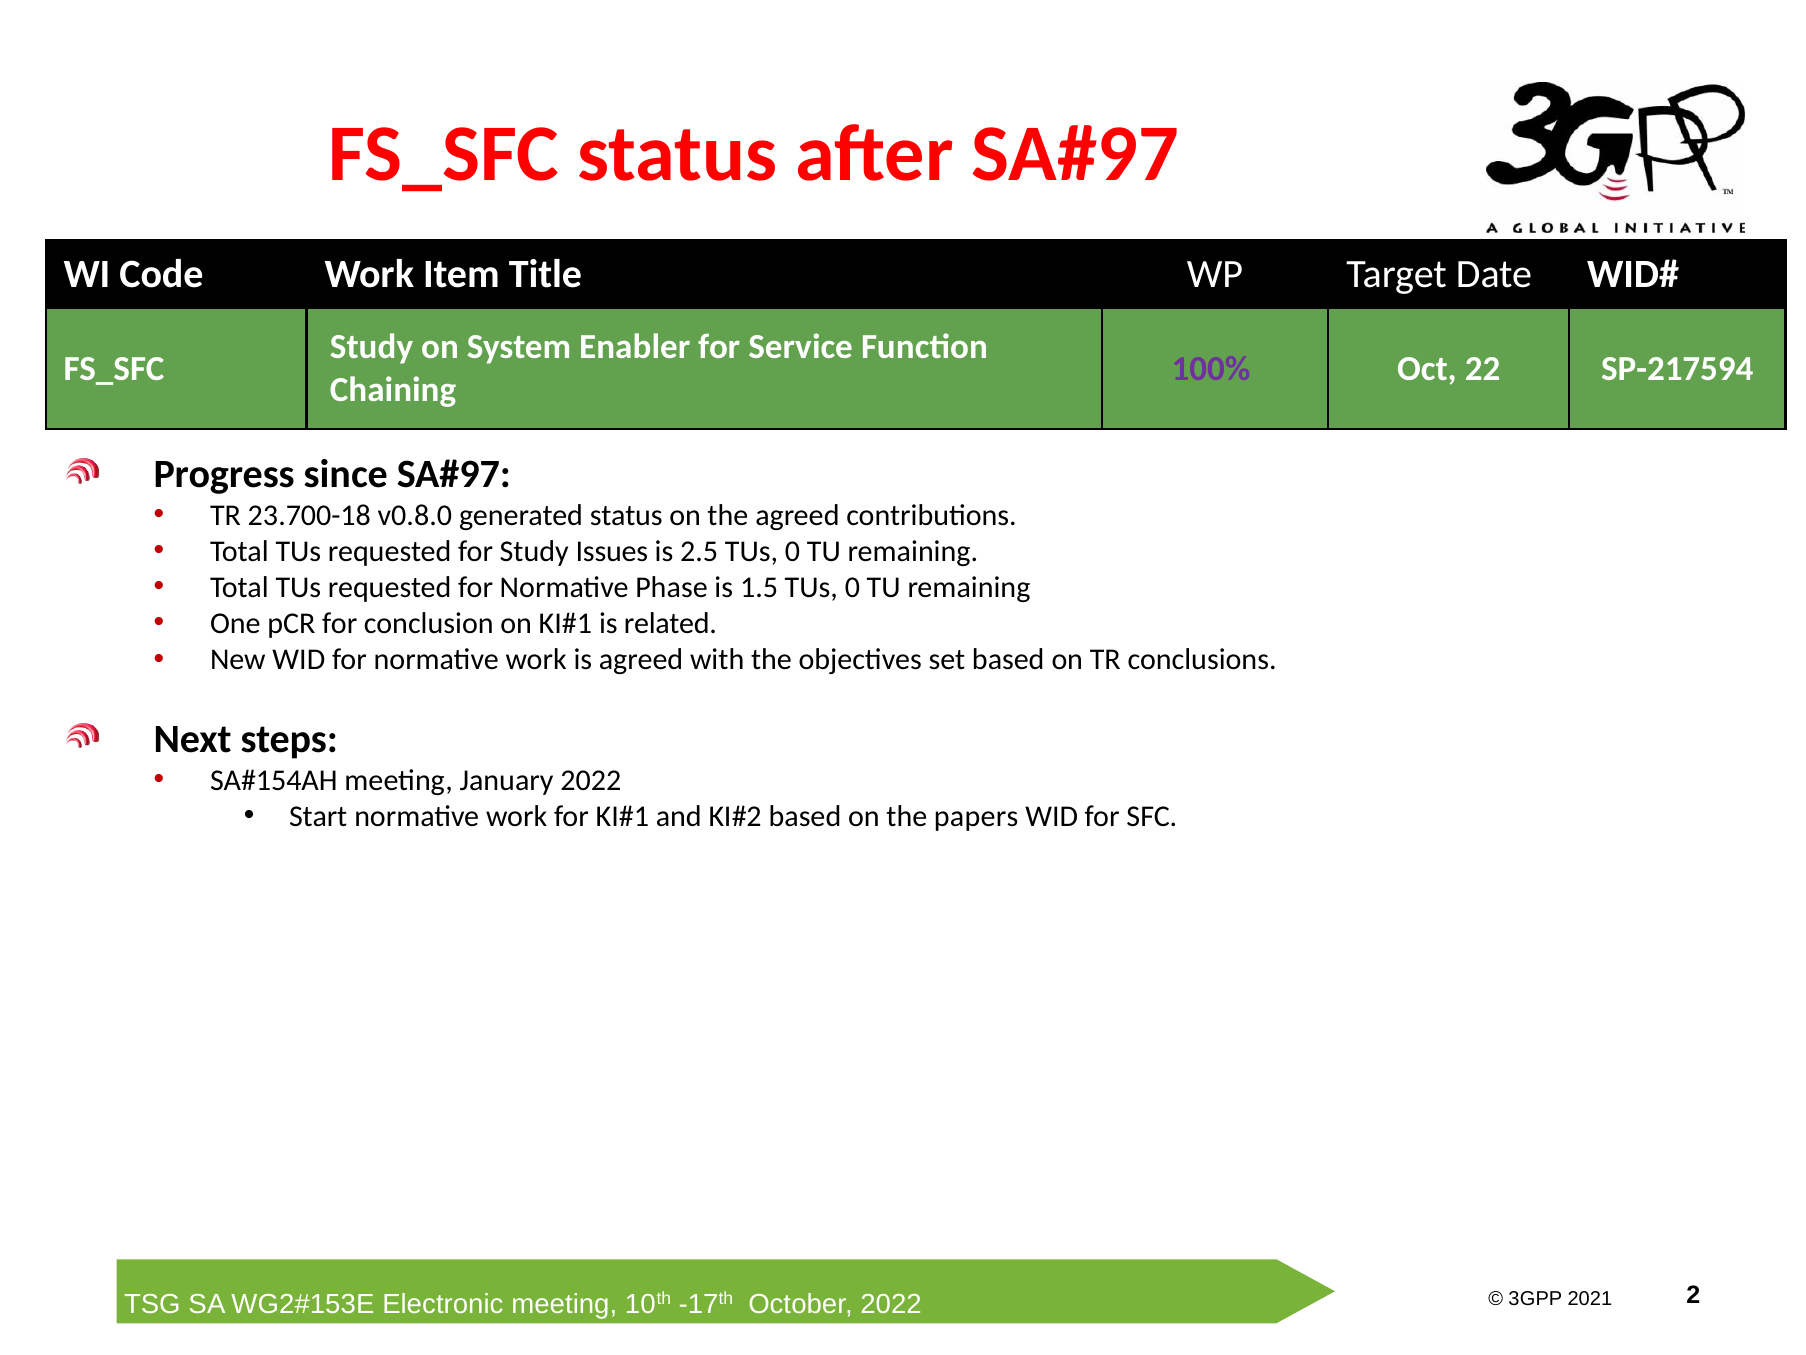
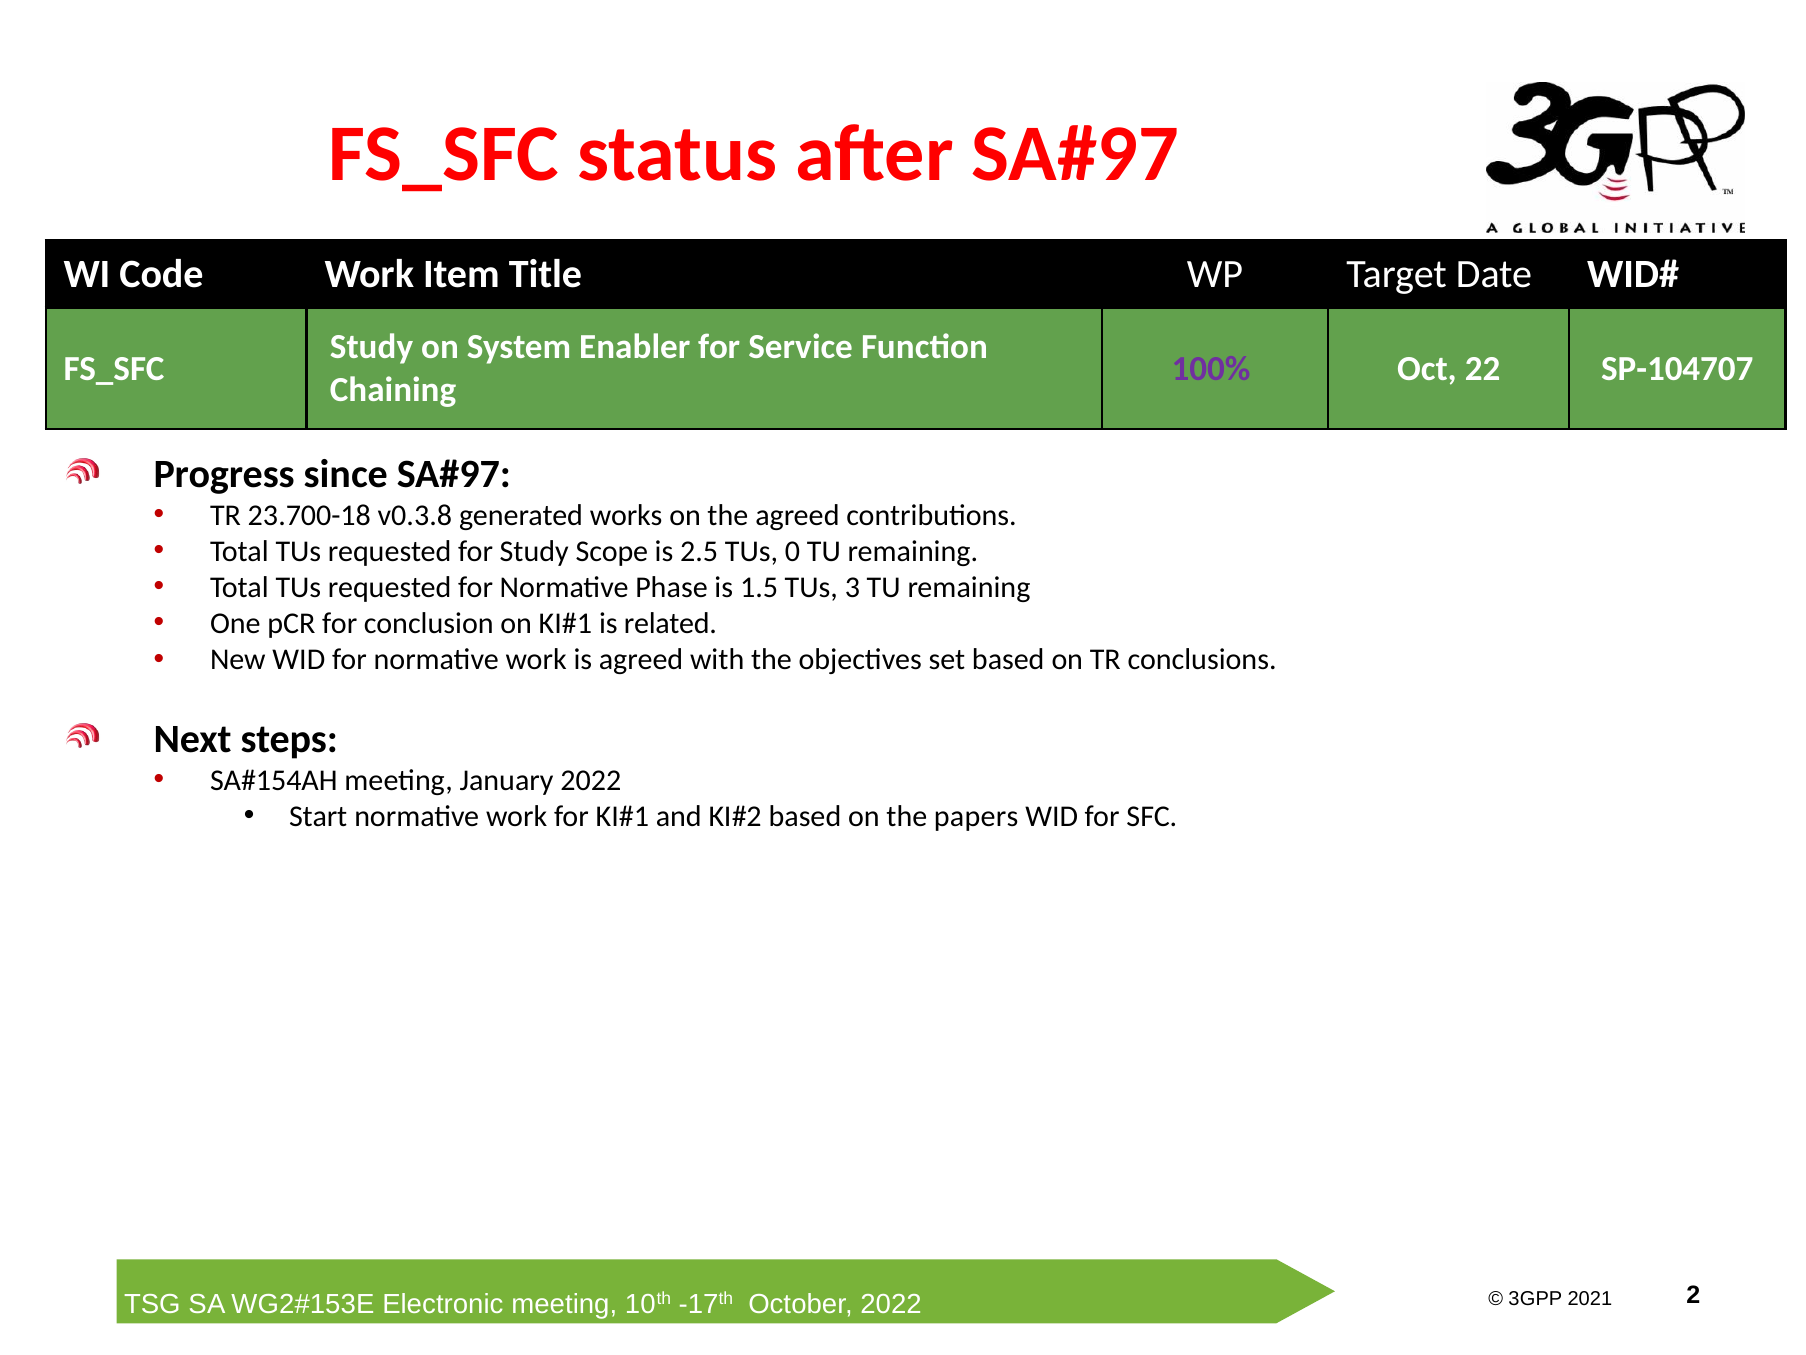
SP-217594: SP-217594 -> SP-104707 (1677, 368)
v0.8.0: v0.8.0 -> v0.3.8 (415, 515)
generated status: status -> works (626, 515)
Issues: Issues -> Scope (612, 551)
1.5 TUs 0: 0 -> 3 (852, 587)
